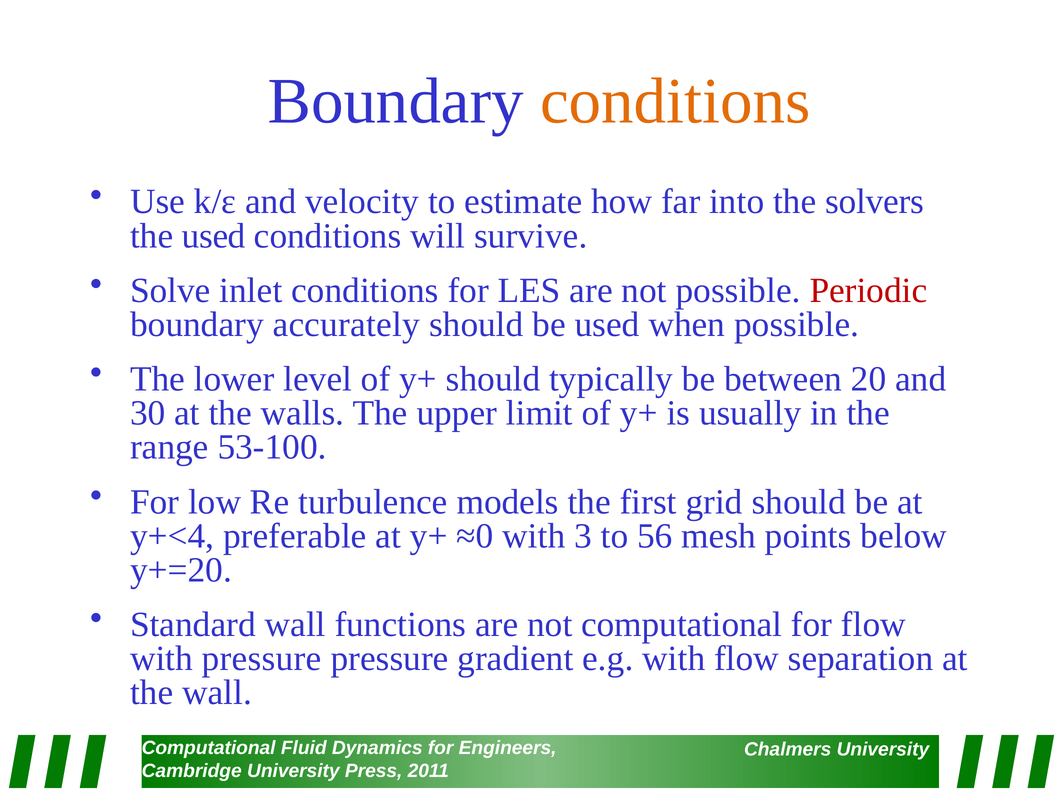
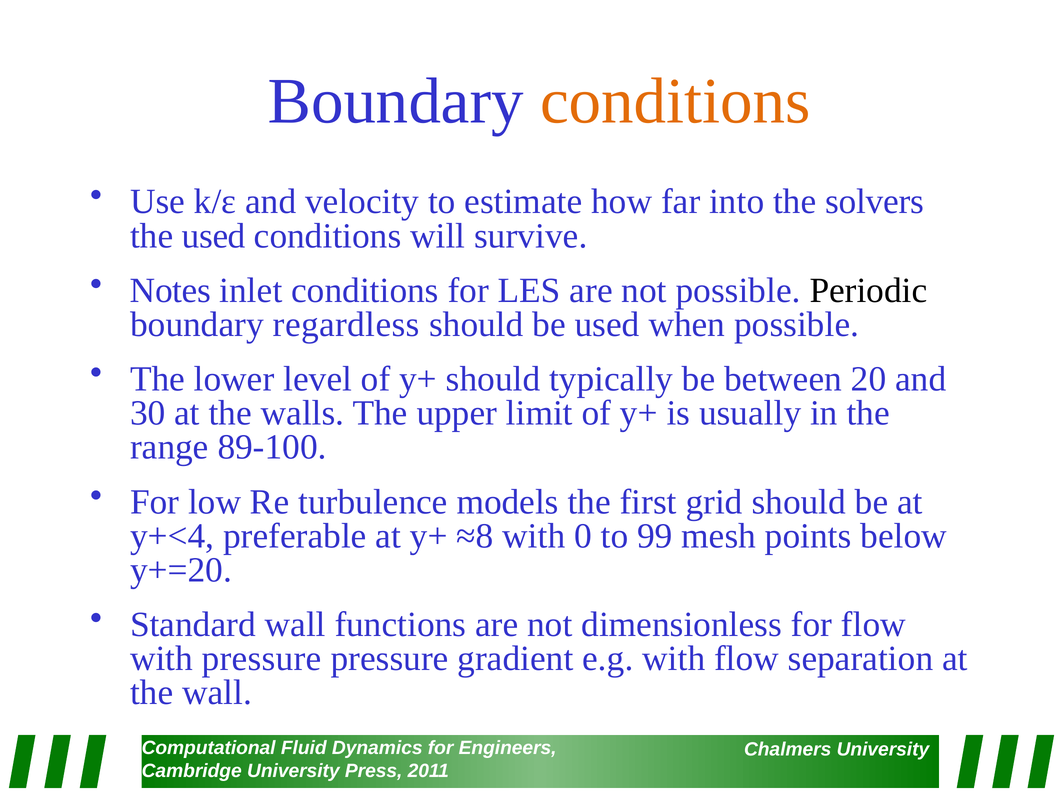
Solve: Solve -> Notes (170, 291)
Periodic colour: red -> black (868, 291)
accurately: accurately -> regardless (346, 325)
53-100: 53-100 -> 89-100 (272, 447)
≈0: ≈0 -> ≈8 (475, 536)
3: 3 -> 0 (583, 536)
56: 56 -> 99 (655, 536)
not computational: computational -> dimensionless (682, 625)
